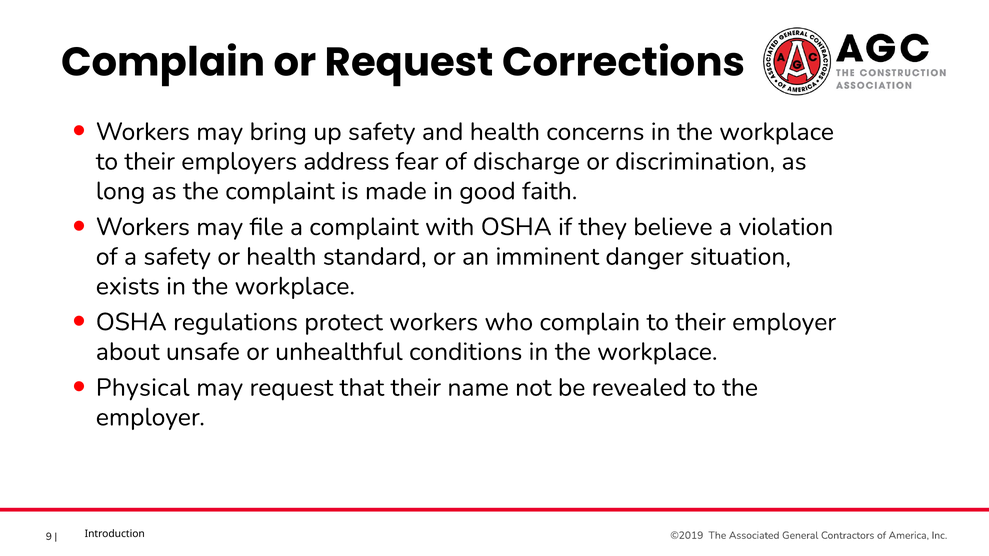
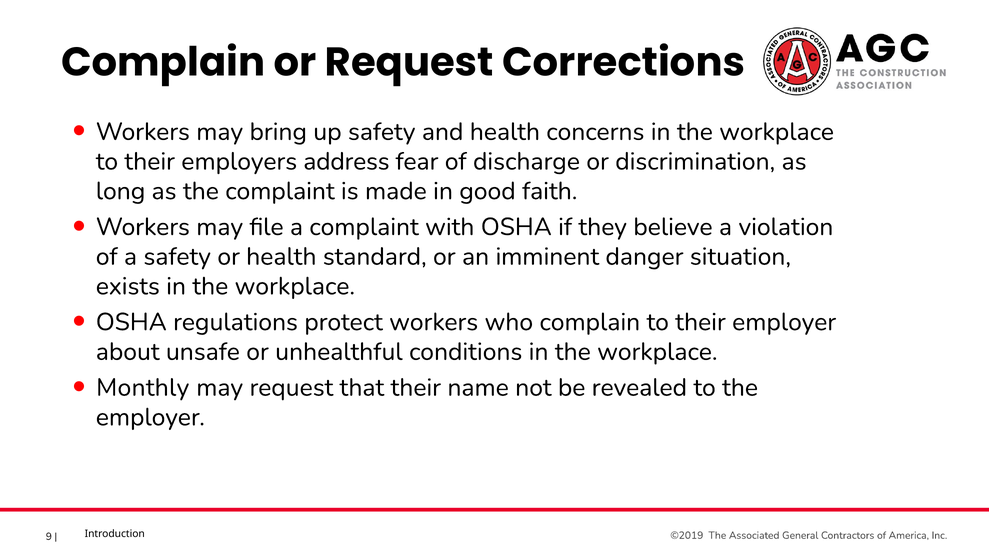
Physical: Physical -> Monthly (143, 388)
